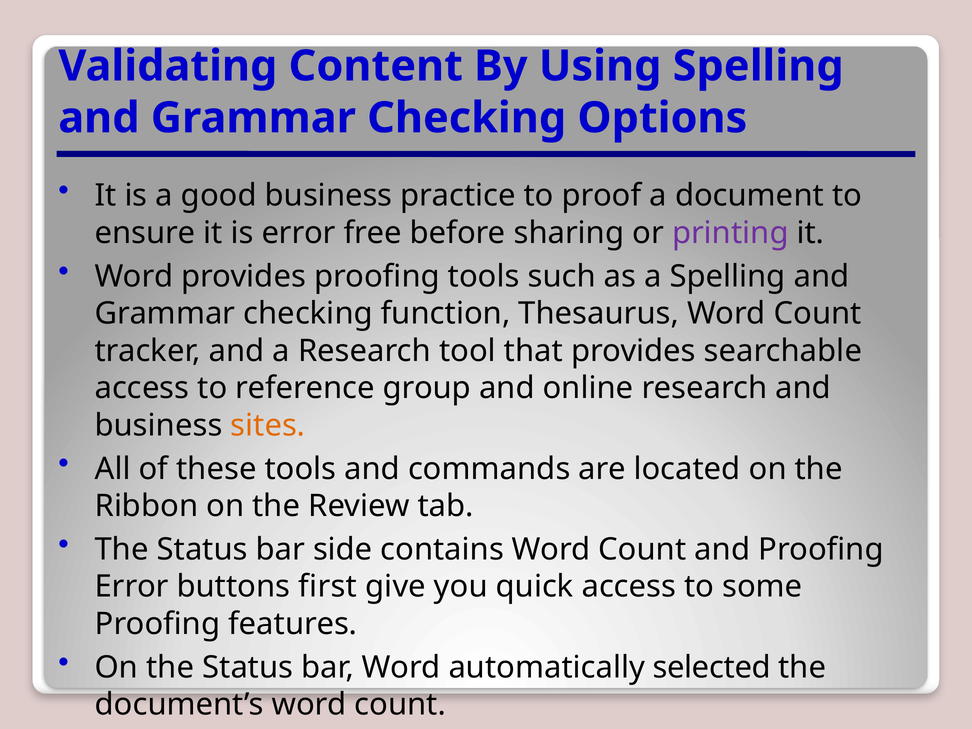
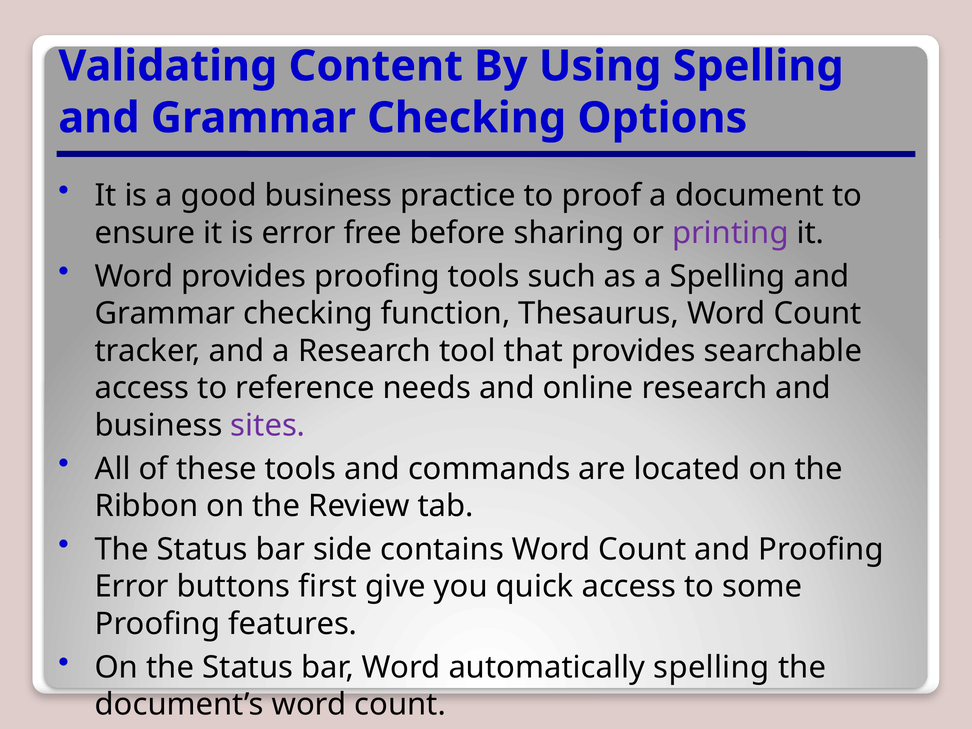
group: group -> needs (427, 388)
sites colour: orange -> purple (268, 425)
automatically selected: selected -> spelling (711, 667)
